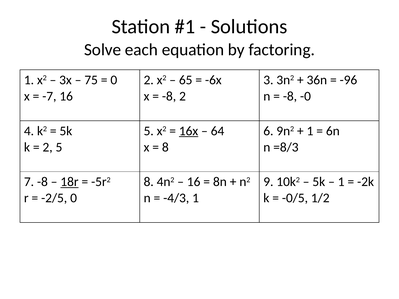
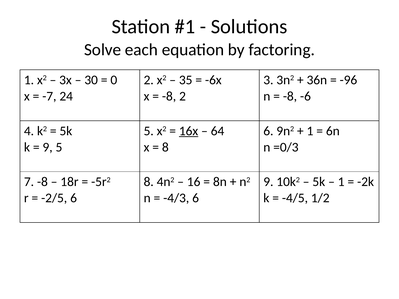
75: 75 -> 30 (91, 80)
65: 65 -> 35 (186, 80)
-7 16: 16 -> 24 (66, 96)
-0: -0 -> -6 (305, 96)
2: 2 -> 9 (48, 147)
=8/3: =8/3 -> =0/3 (286, 147)
18r underline: present -> none (69, 182)
-2/5 0: 0 -> 6 (74, 198)
-4/3 1: 1 -> 6 (196, 198)
-0/5: -0/5 -> -4/5 (295, 198)
